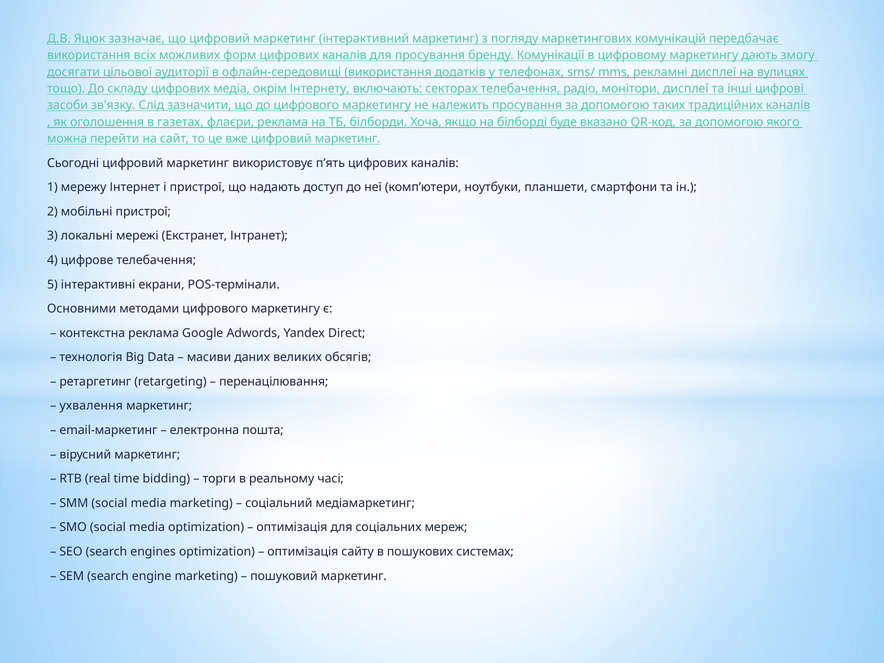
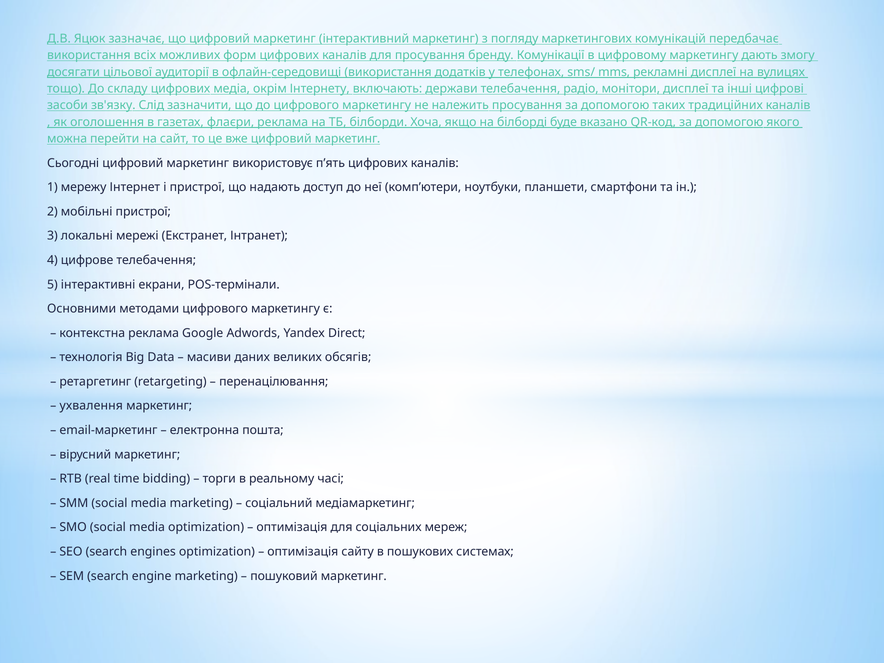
секторах: секторах -> держави (452, 89)
